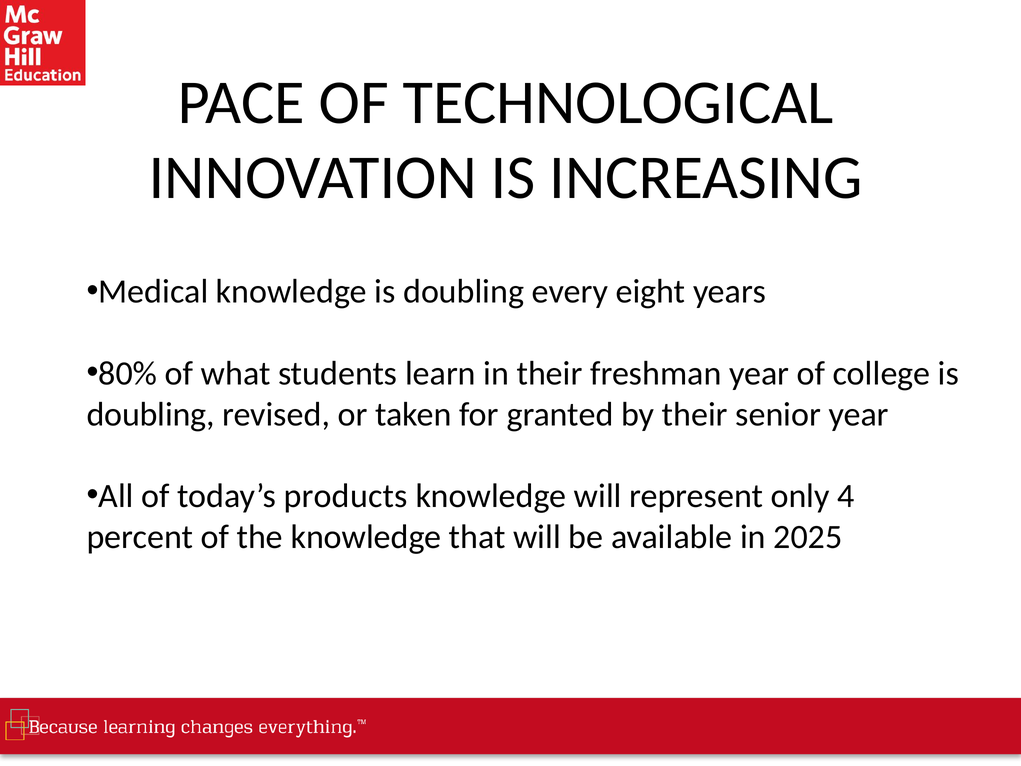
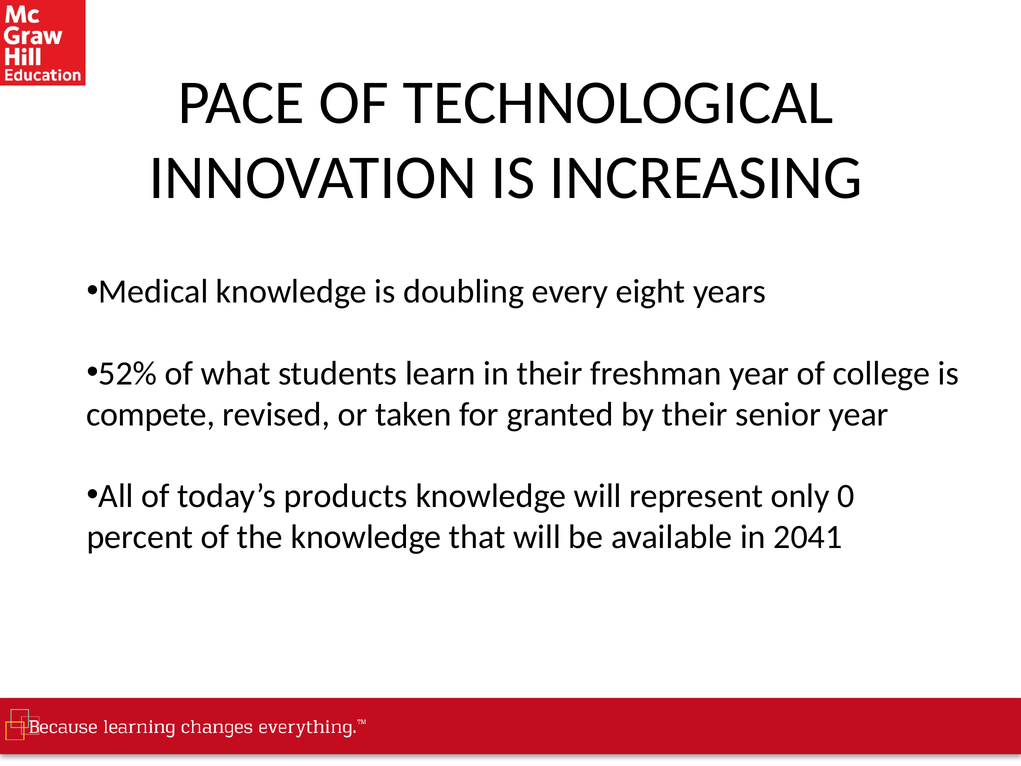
80%: 80% -> 52% (128, 373)
doubling: doubling -> compete (151, 414)
4: 4 -> 0 (846, 496)
2025: 2025 -> 2041 (808, 537)
